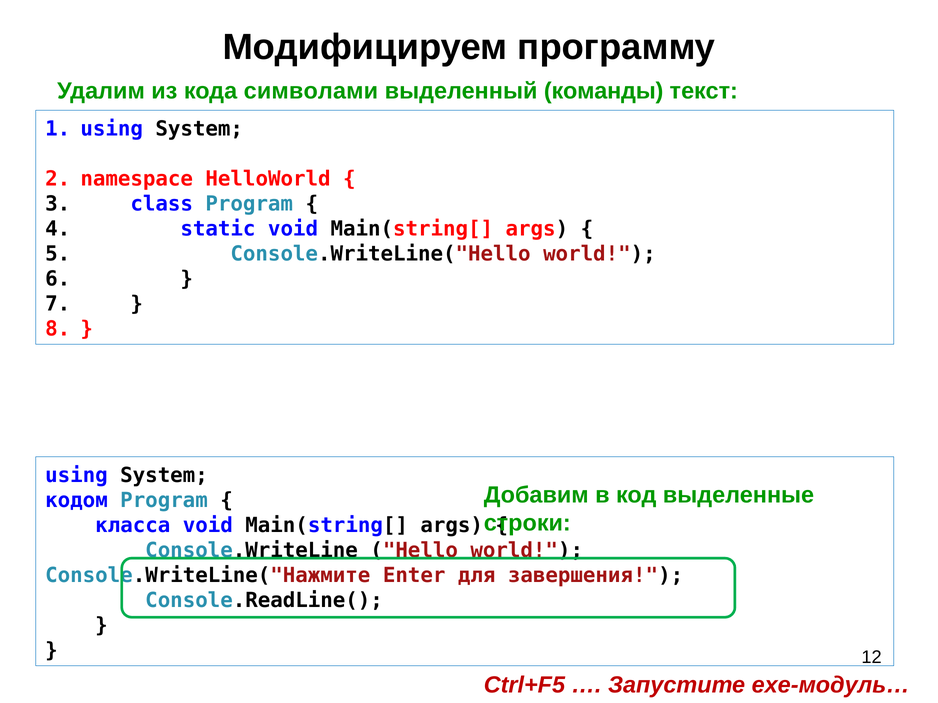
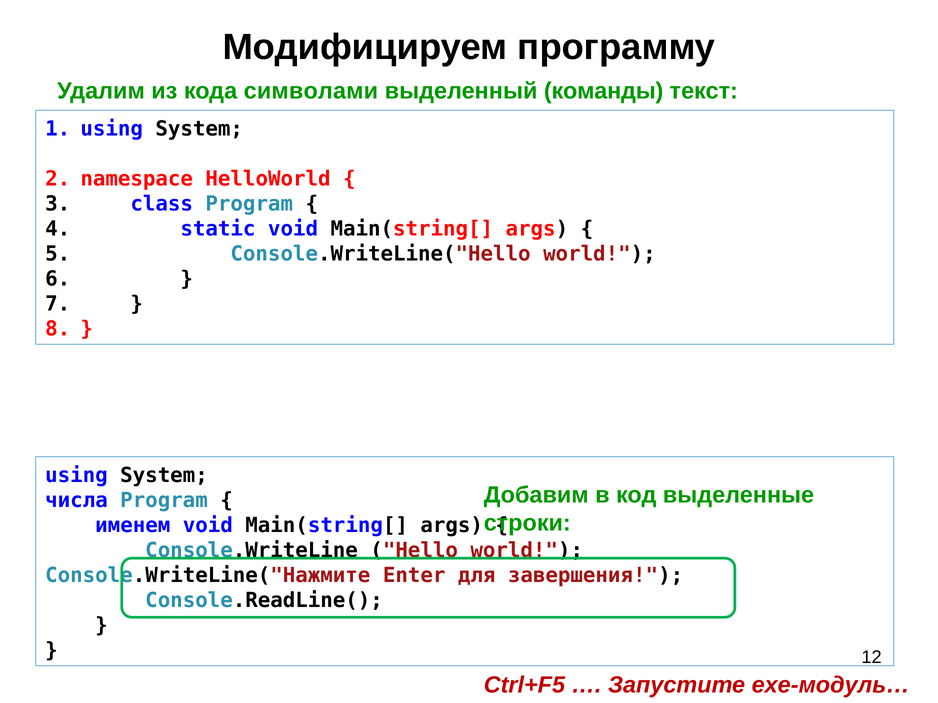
кодом: кодом -> числа (76, 501)
класса: класса -> именем (133, 526)
